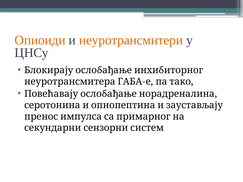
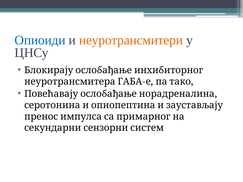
Опиоиди colour: orange -> blue (40, 40)
